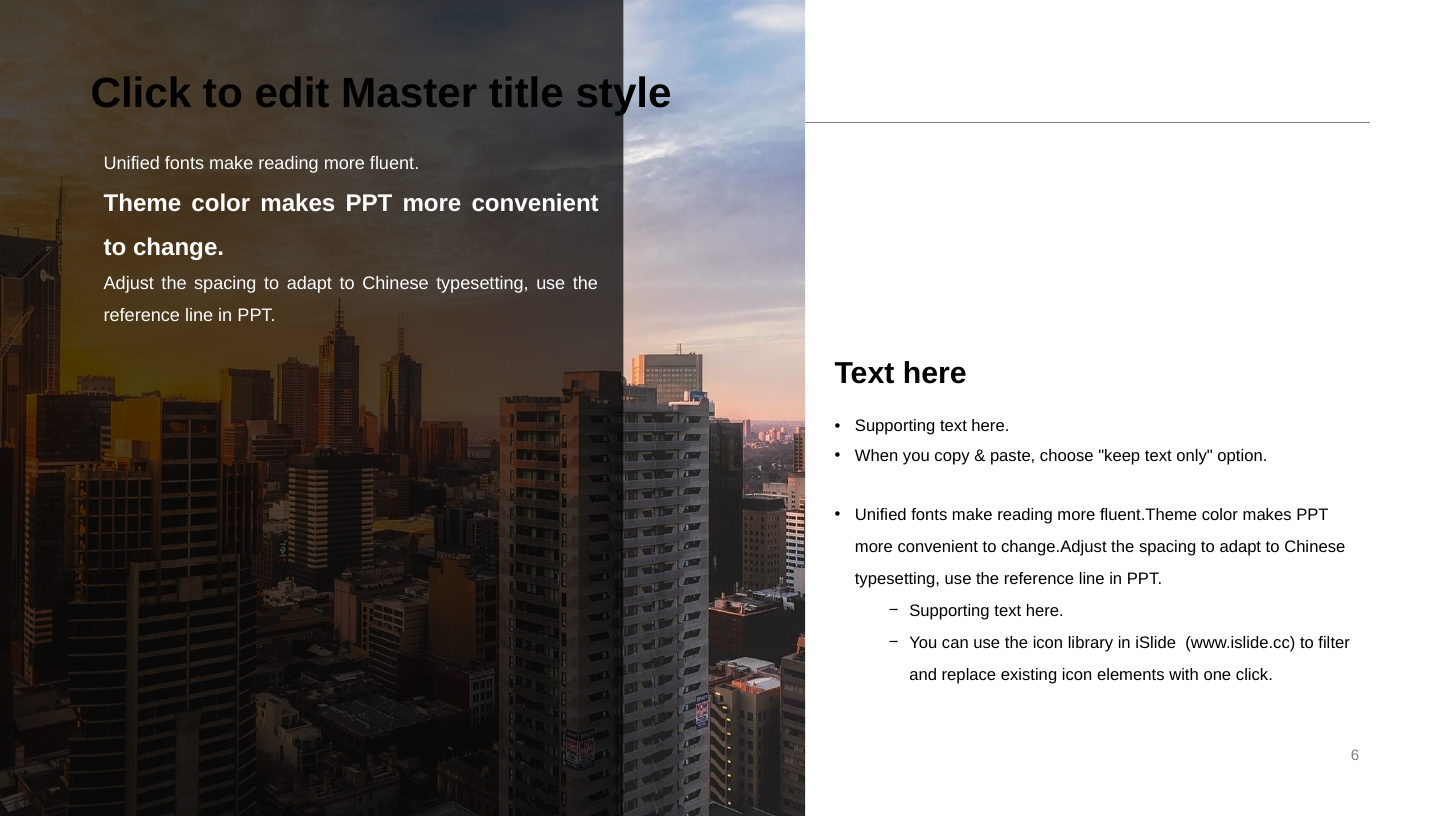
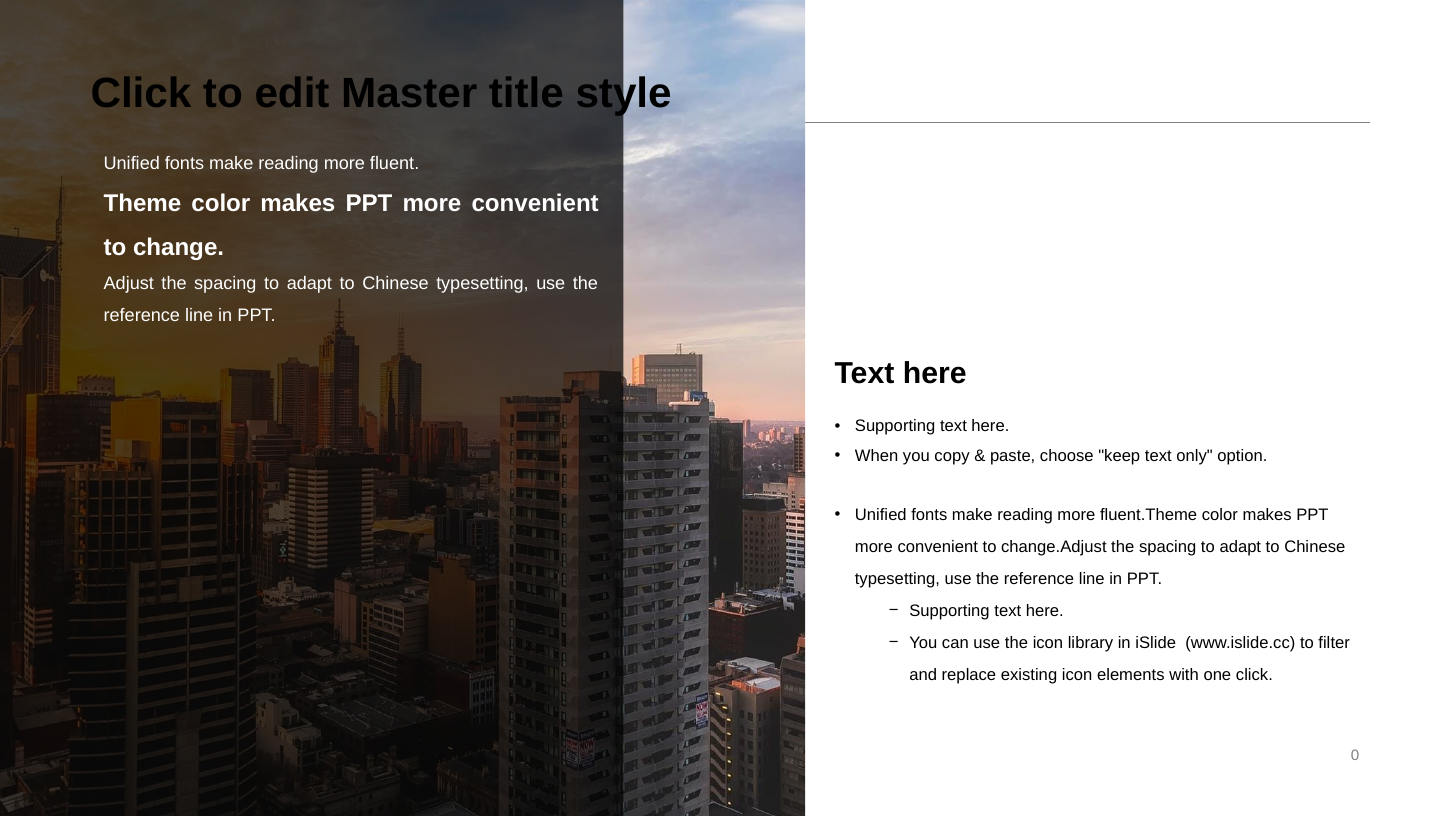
6: 6 -> 0 (1355, 755)
